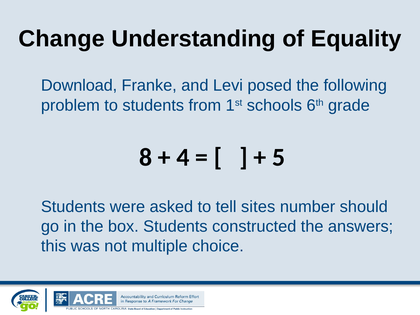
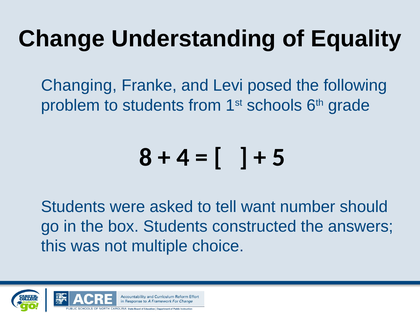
Download: Download -> Changing (79, 85)
sites: sites -> want (258, 207)
